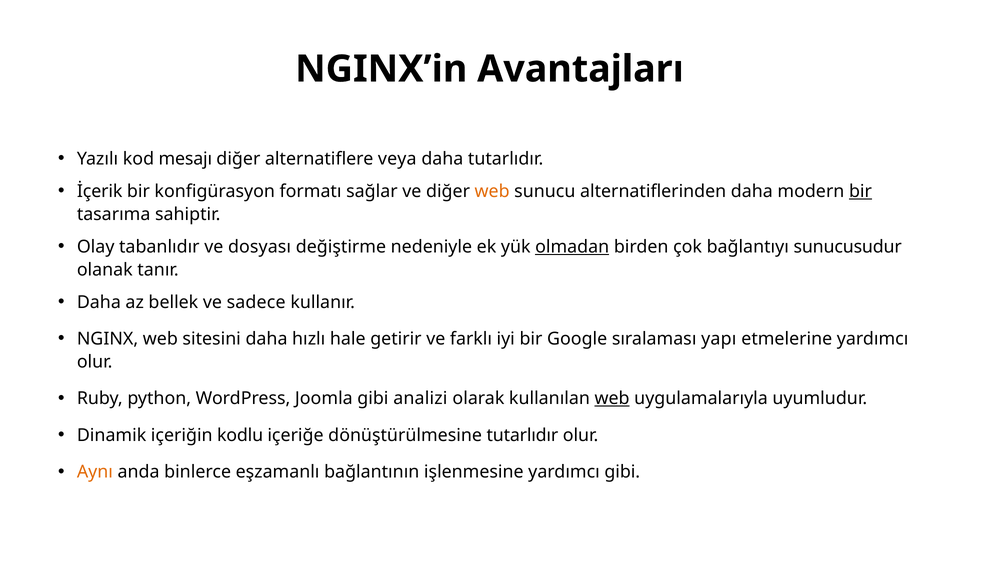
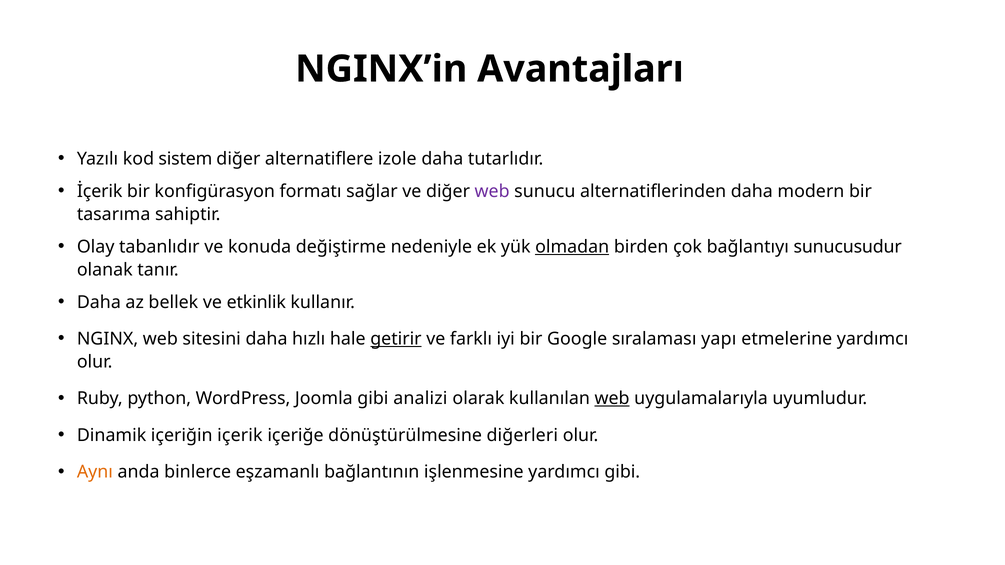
mesajı: mesajı -> sistem (185, 159)
veya: veya -> izole (397, 159)
web colour: orange -> purple (492, 191)
bir underline: present -> none (860, 191)
dosyası: dosyası -> konuda (260, 247)
sadece: sadece -> etkinlik (256, 302)
getirir underline: none -> present (396, 339)
kodlu: kodlu -> içerik (240, 435)
dönüştürülmesine tutarlıdır: tutarlıdır -> diğerleri (522, 435)
